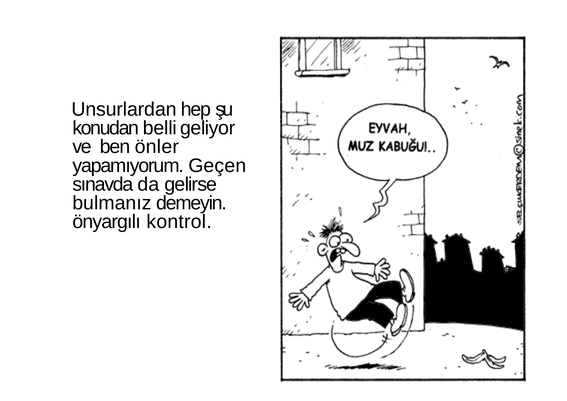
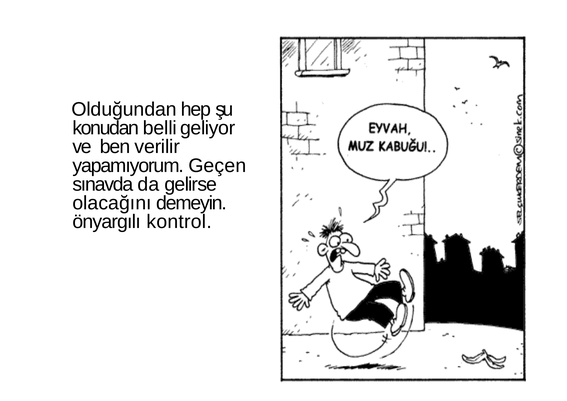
Unsurlardan: Unsurlardan -> Olduğundan (124, 109)
önler: önler -> verilir (157, 147)
bulmanız: bulmanız -> olacağını (112, 203)
